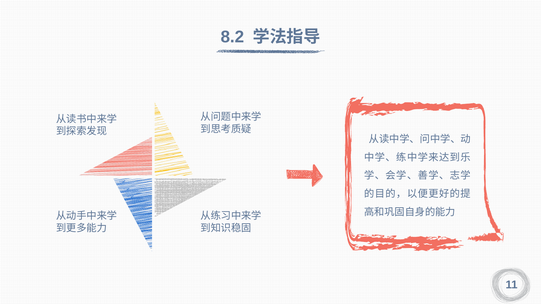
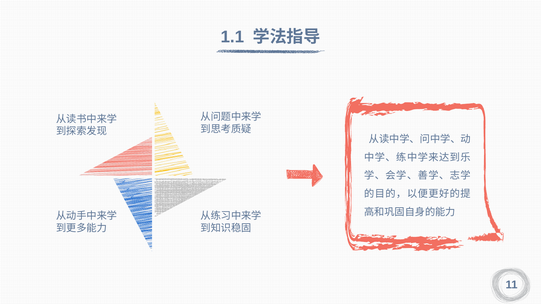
8.2: 8.2 -> 1.1 (232, 37)
